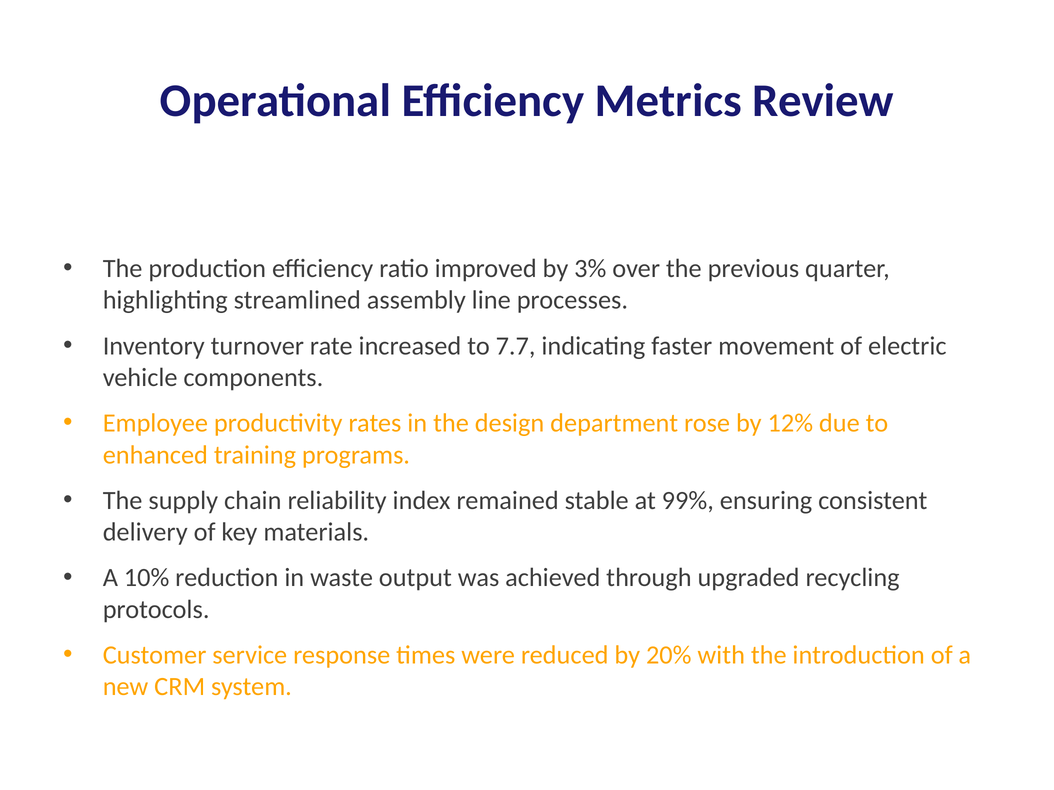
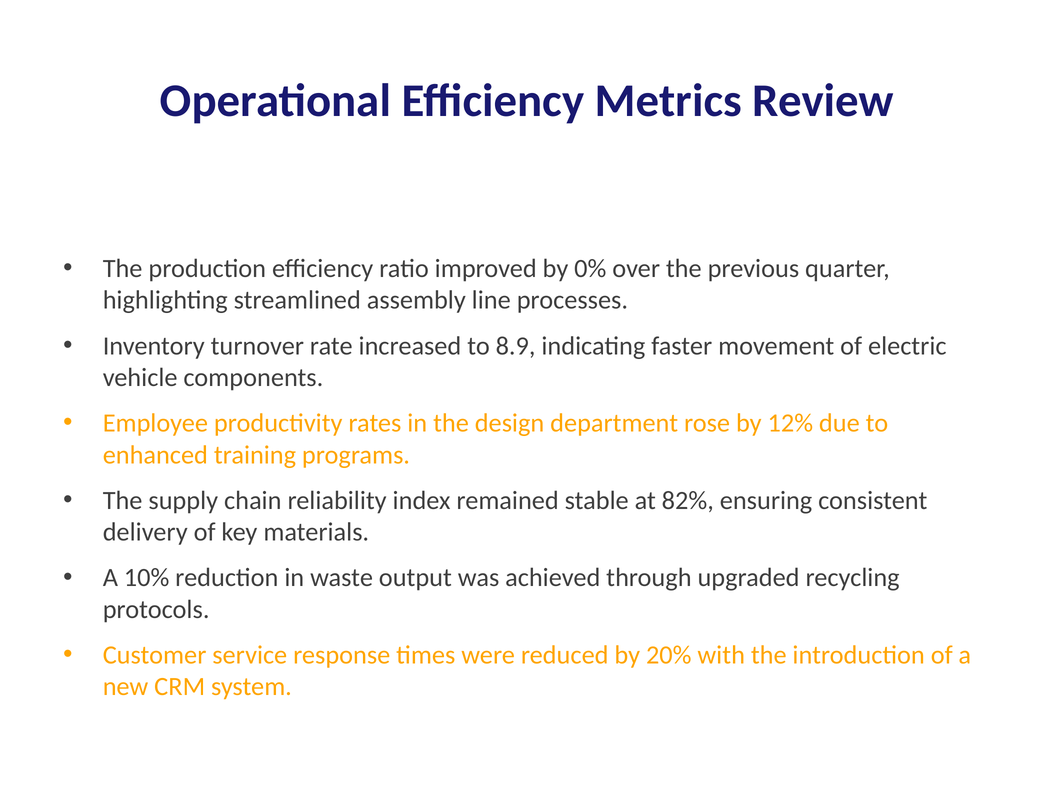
3%: 3% -> 0% (590, 269)
7.7: 7.7 -> 8.9 (516, 346)
99%: 99% -> 82% (688, 501)
